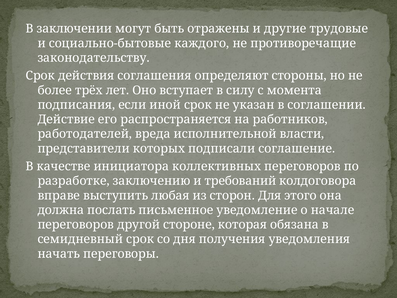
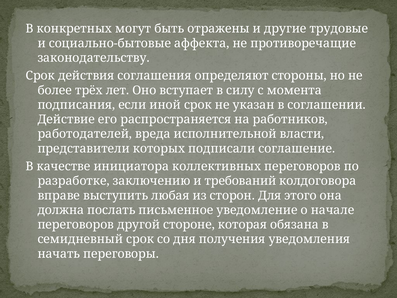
заключении: заключении -> конкретных (74, 29)
каждого: каждого -> аффекта (202, 43)
